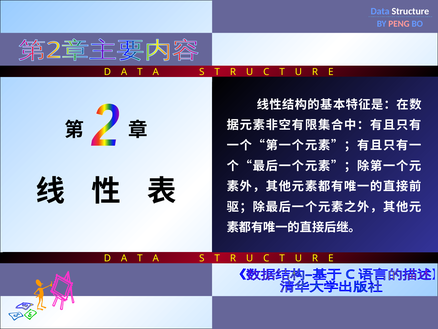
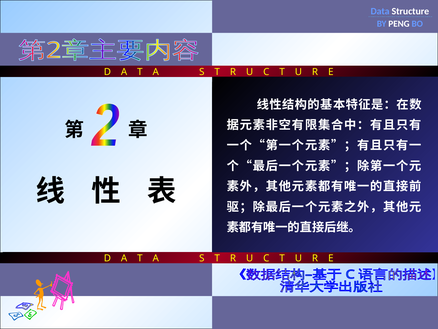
PENG colour: pink -> white (399, 24)
